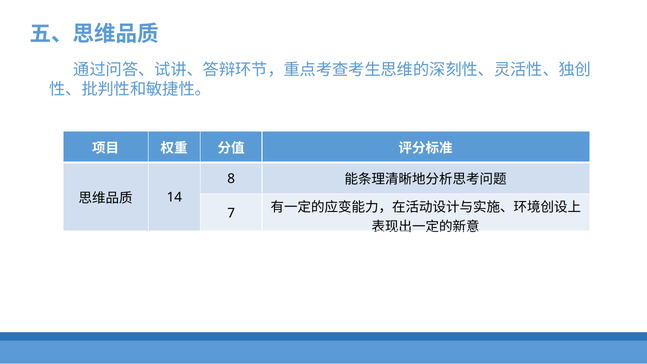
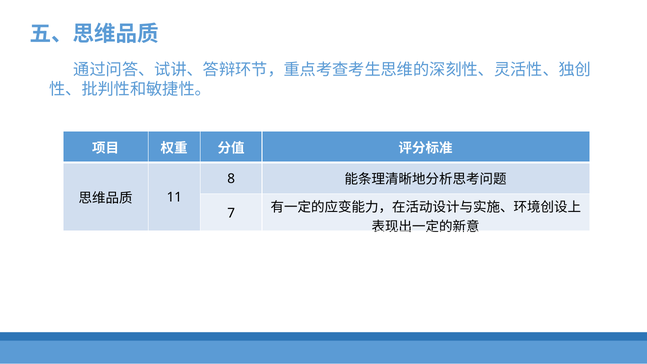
14: 14 -> 11 (174, 197)
